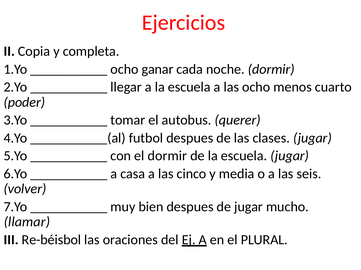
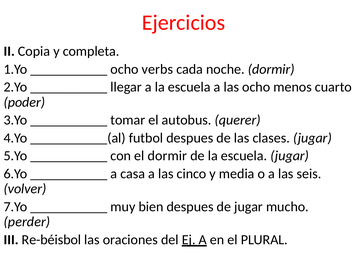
ganar: ganar -> verbs (157, 69)
llamar: llamar -> perder (27, 222)
